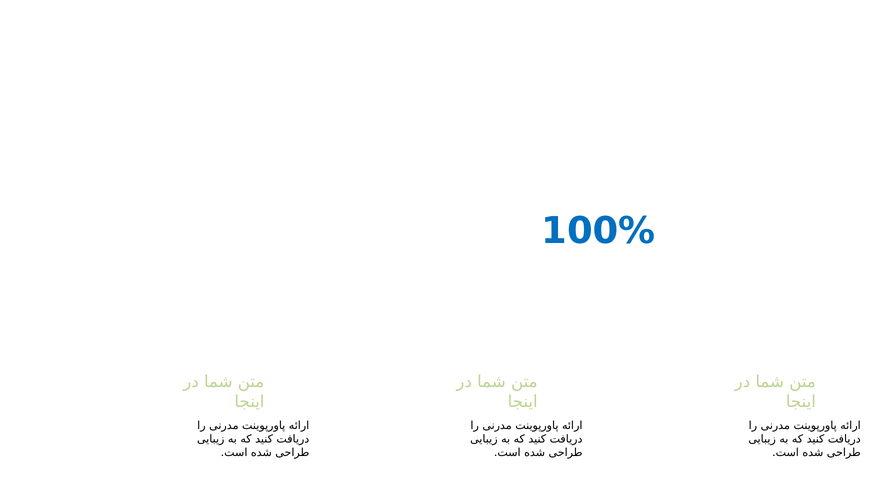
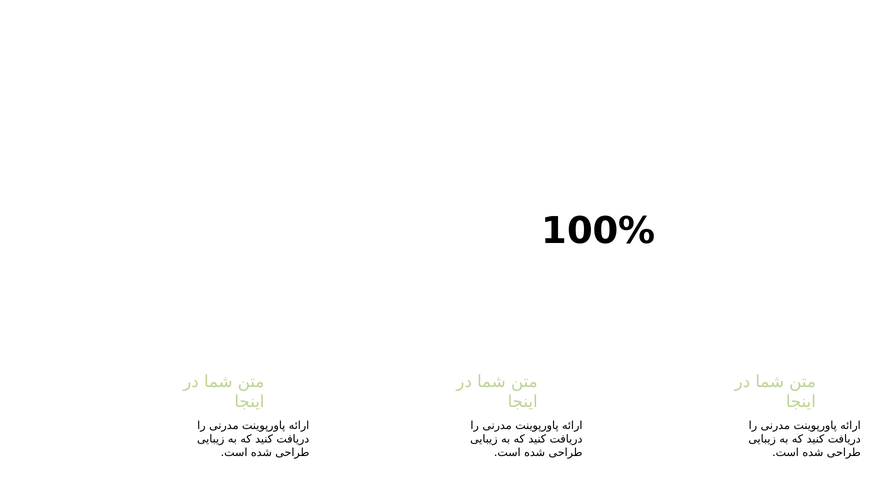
100% colour: blue -> black (598, 231)
